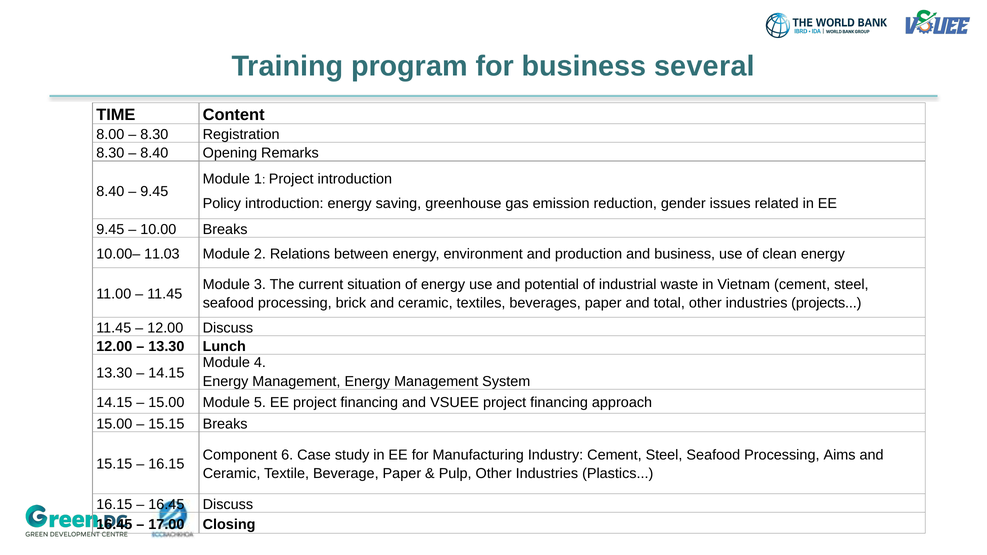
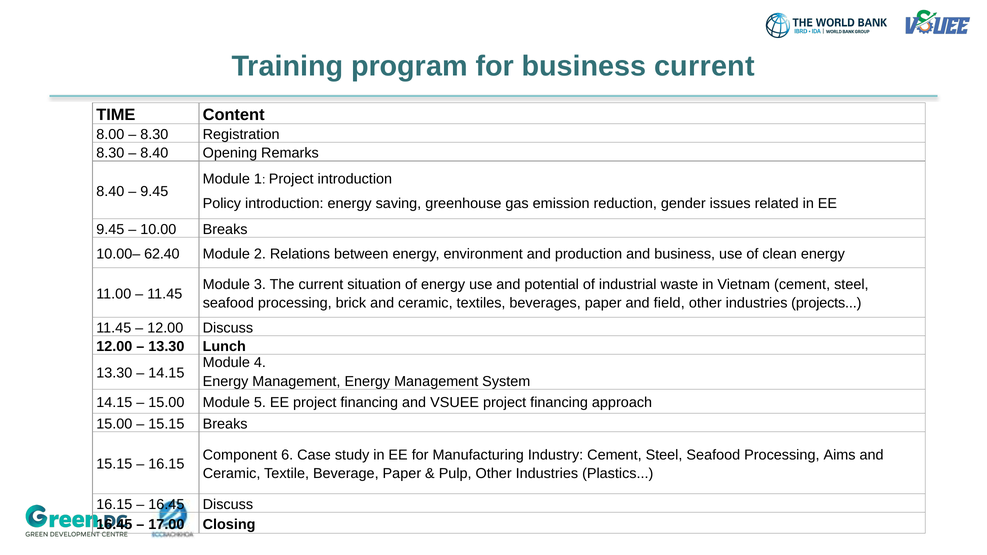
business several: several -> current (704, 66)
11.03: 11.03 -> 62.40 (162, 254)
total: total -> field (669, 303)
